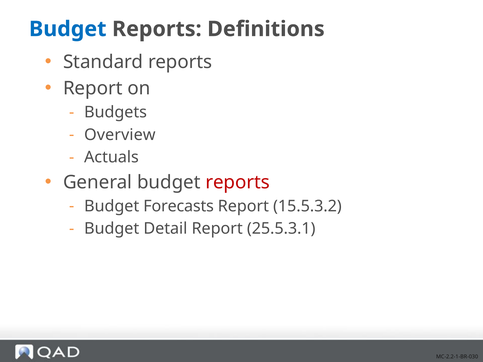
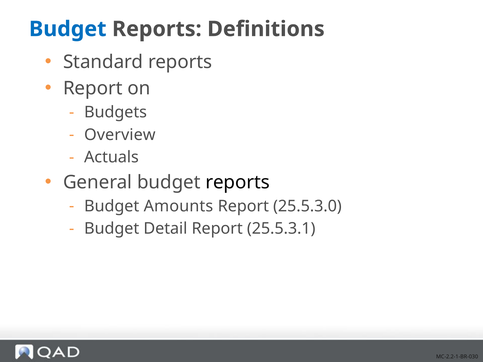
reports colour: red -> black (238, 182)
Forecasts: Forecasts -> Amounts (178, 206)
15.5.3.2: 15.5.3.2 -> 25.5.3.0 (307, 206)
